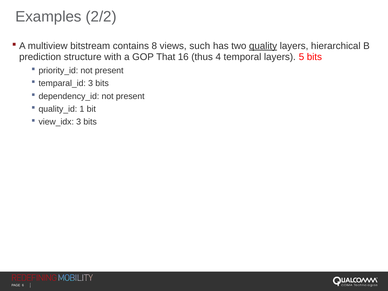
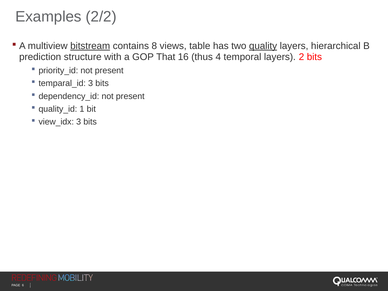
bitstream underline: none -> present (90, 46)
such: such -> table (200, 46)
5: 5 -> 2 (301, 57)
